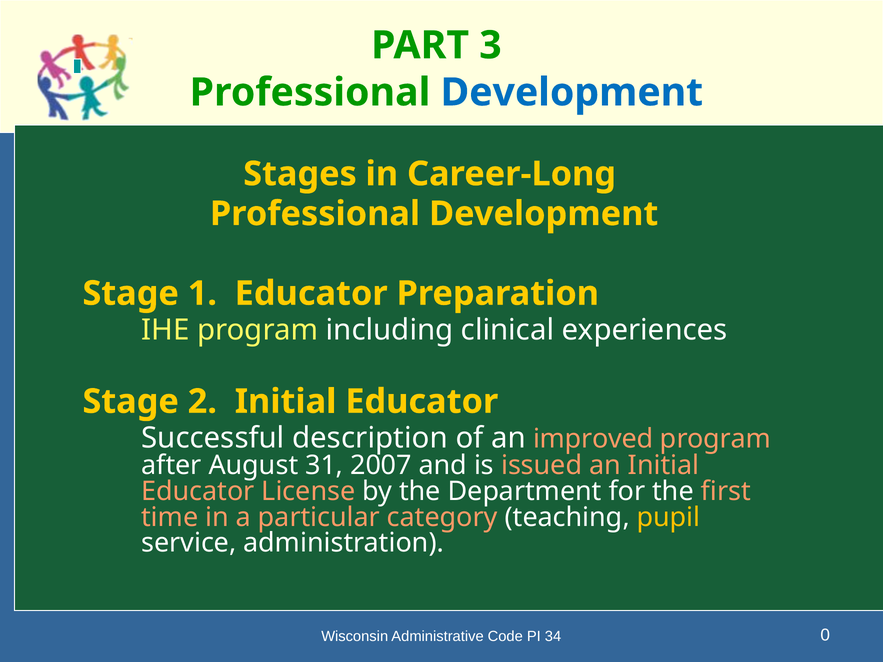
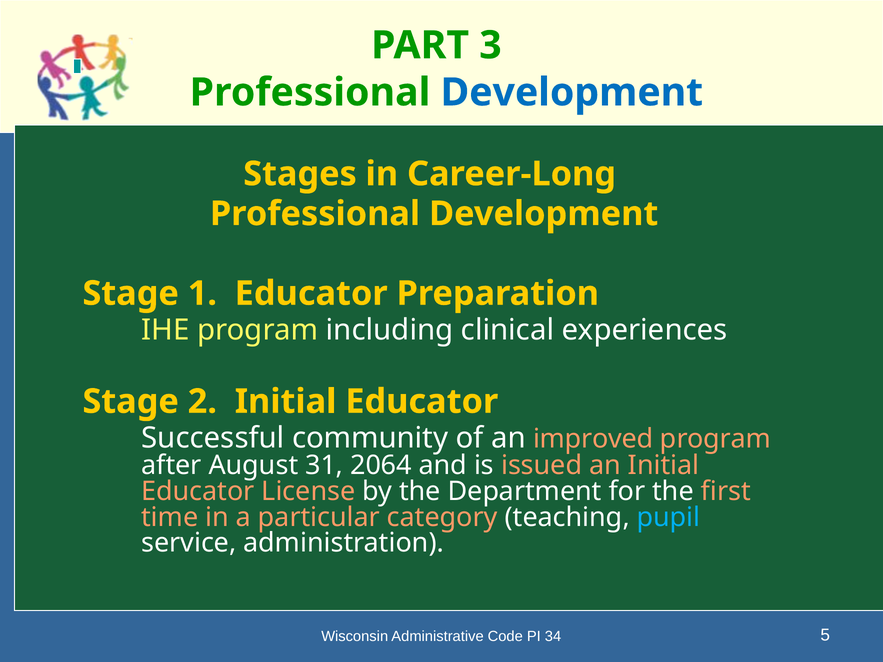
description: description -> community (370, 438)
2007: 2007 -> 2064 (381, 466)
pupil colour: yellow -> light blue (669, 517)
0: 0 -> 5 (825, 636)
